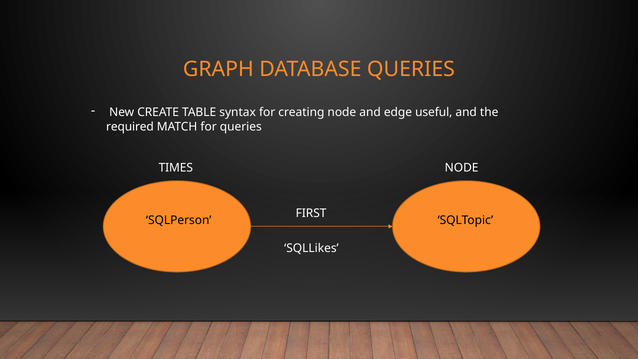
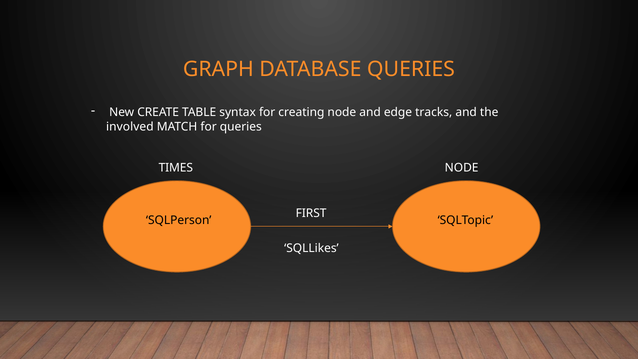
useful: useful -> tracks (434, 112)
required: required -> involved (130, 127)
